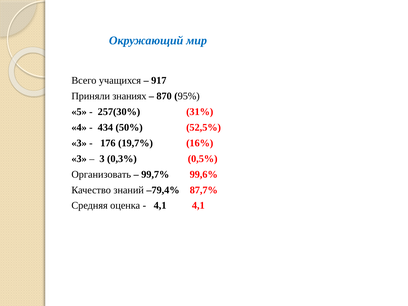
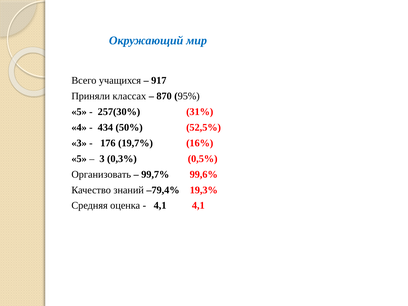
знаниях: знаниях -> классах (129, 96)
3: 3 -> 5 (79, 159)
87,7%: 87,7% -> 19,3% (204, 190)
